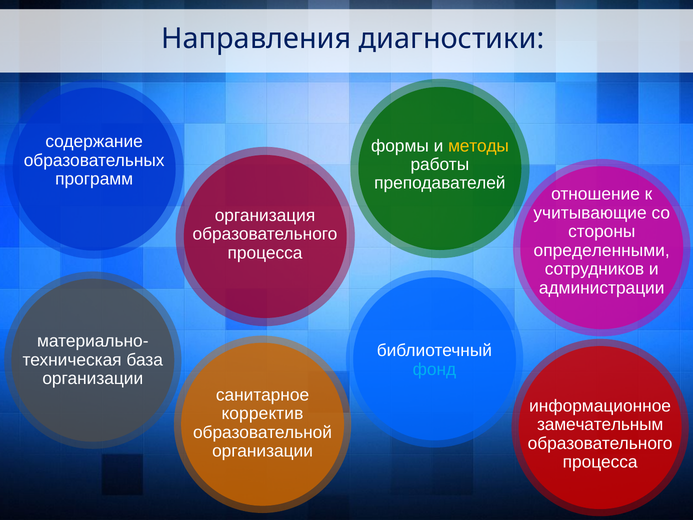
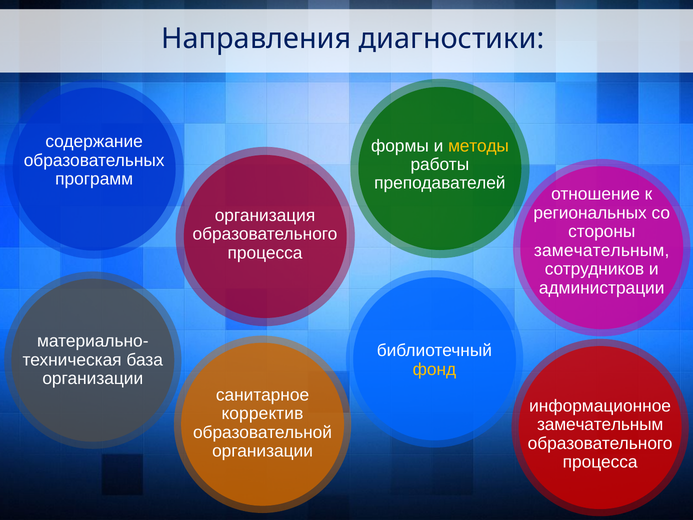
учитывающие: учитывающие -> региональных (590, 213)
определенными: определенными -> замечательным (602, 250)
фонд colour: light blue -> yellow (434, 369)
